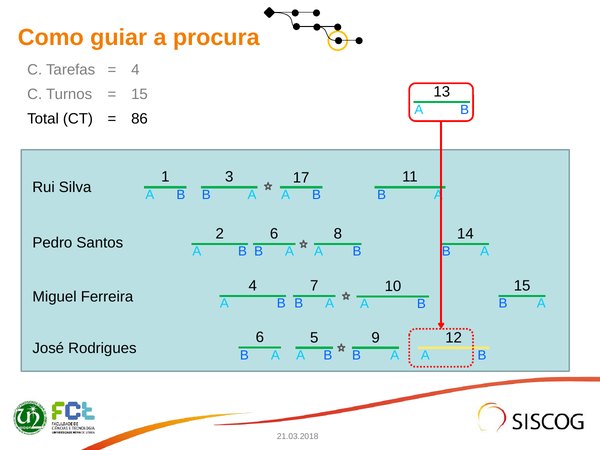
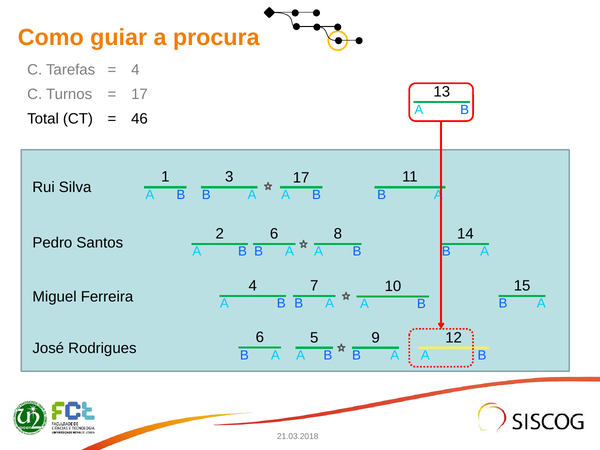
15: 15 -> 17 (139, 94)
86: 86 -> 46 (139, 119)
